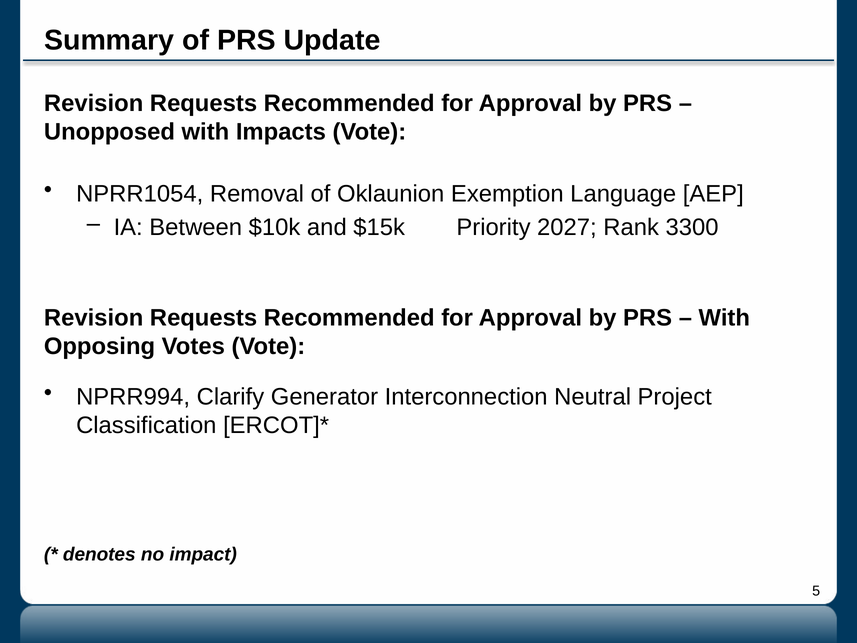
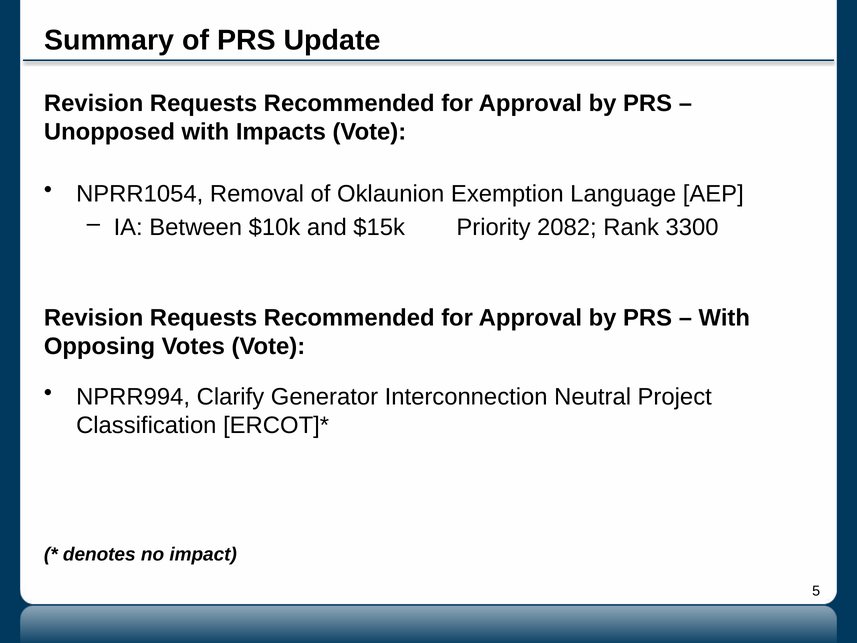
2027: 2027 -> 2082 (567, 227)
